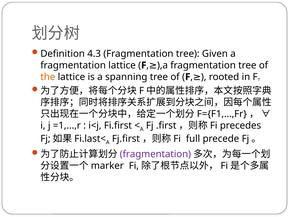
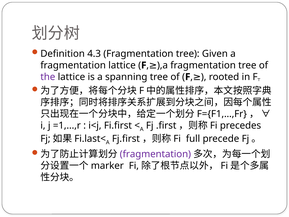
the colour: orange -> purple (48, 77)
